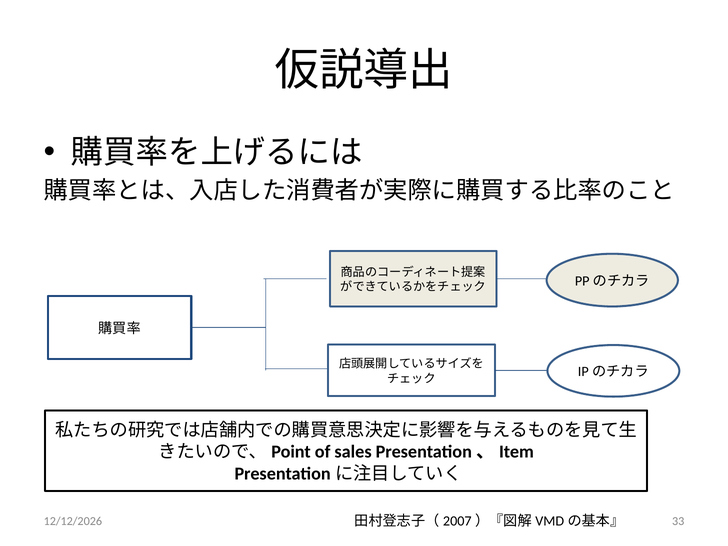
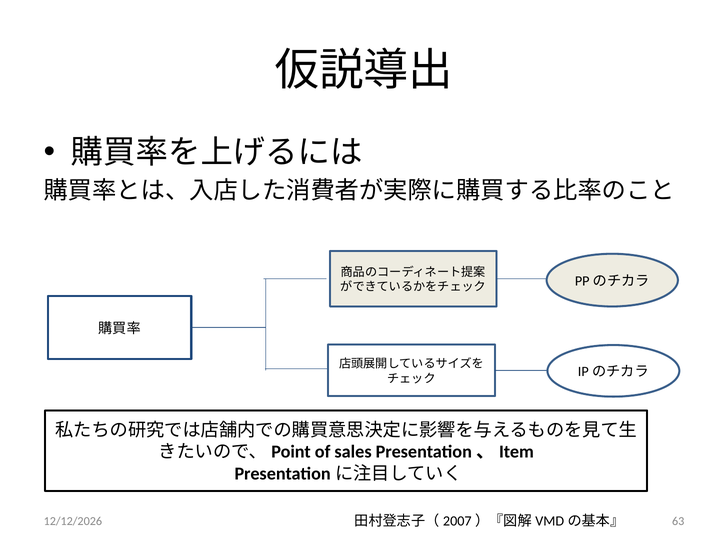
33: 33 -> 63 (678, 521)
